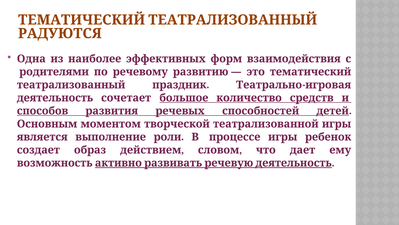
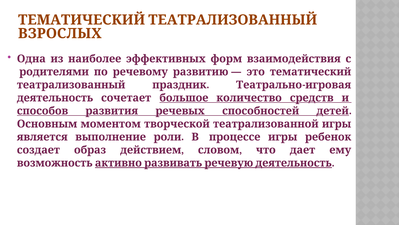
РАДУЮТСЯ: РАДУЮТСЯ -> ВЗРОСЛЫХ (60, 33)
